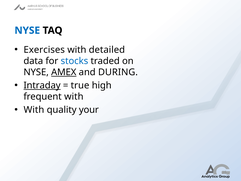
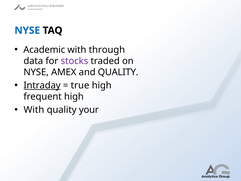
Exercises: Exercises -> Academic (44, 50)
detailed: detailed -> through (107, 50)
stocks colour: blue -> purple (74, 61)
AMEX underline: present -> none (64, 72)
and DURING: DURING -> QUALITY (118, 72)
frequent with: with -> high (74, 97)
